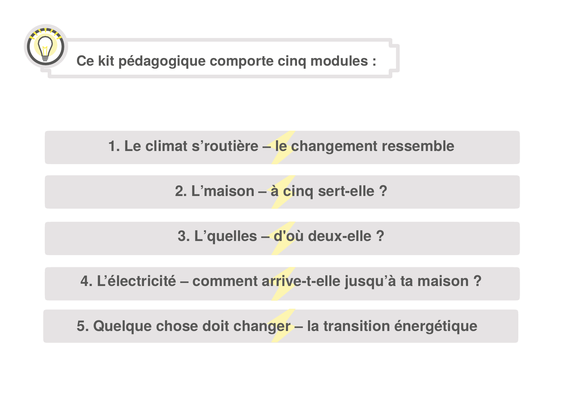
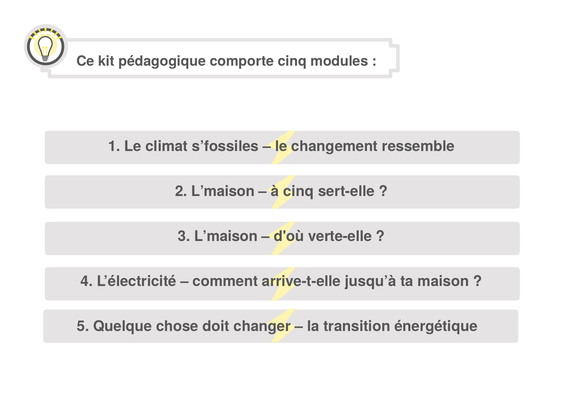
s’routière: s’routière -> s’fossiles (225, 146)
3 L’quelles: L’quelles -> L’maison (226, 237)
deux-elle: deux-elle -> verte-elle (340, 237)
